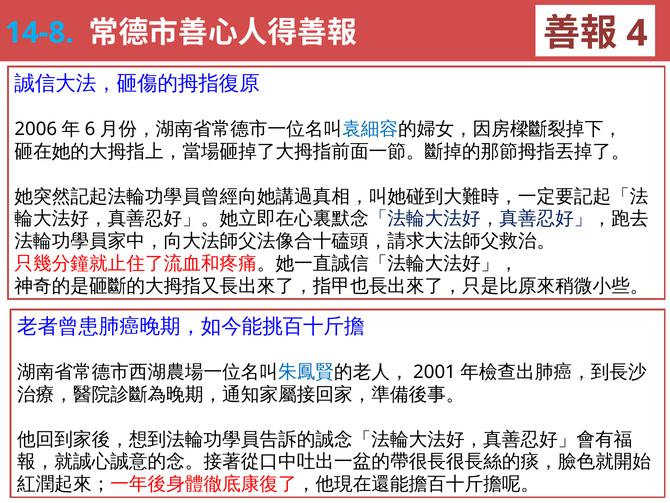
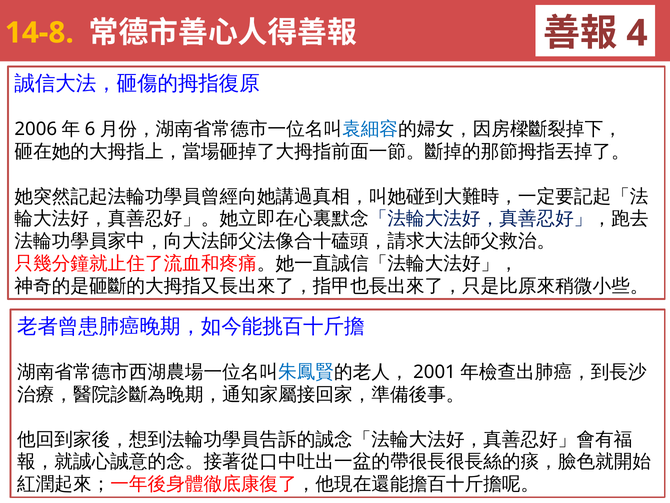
14-8 colour: light blue -> yellow (39, 33)
